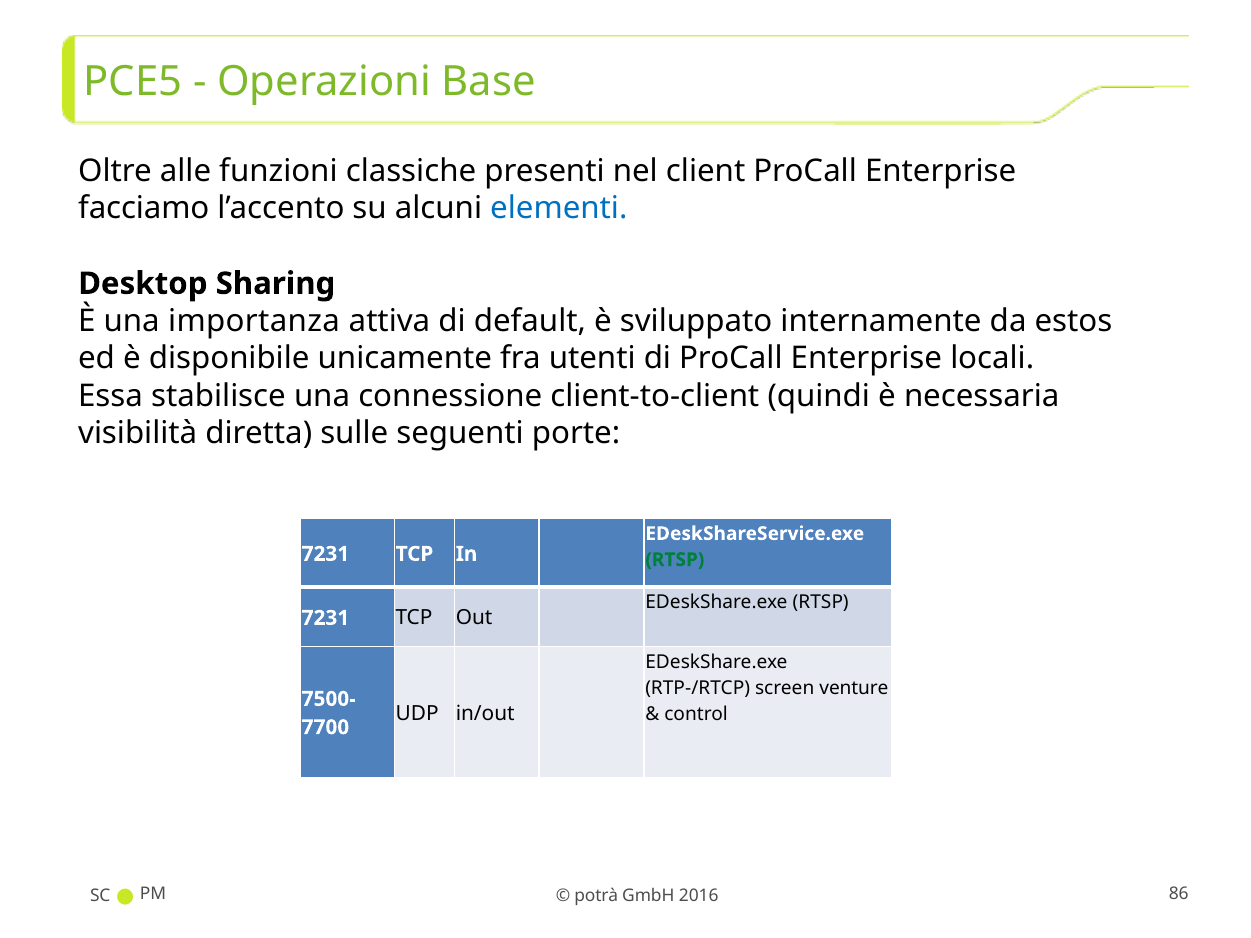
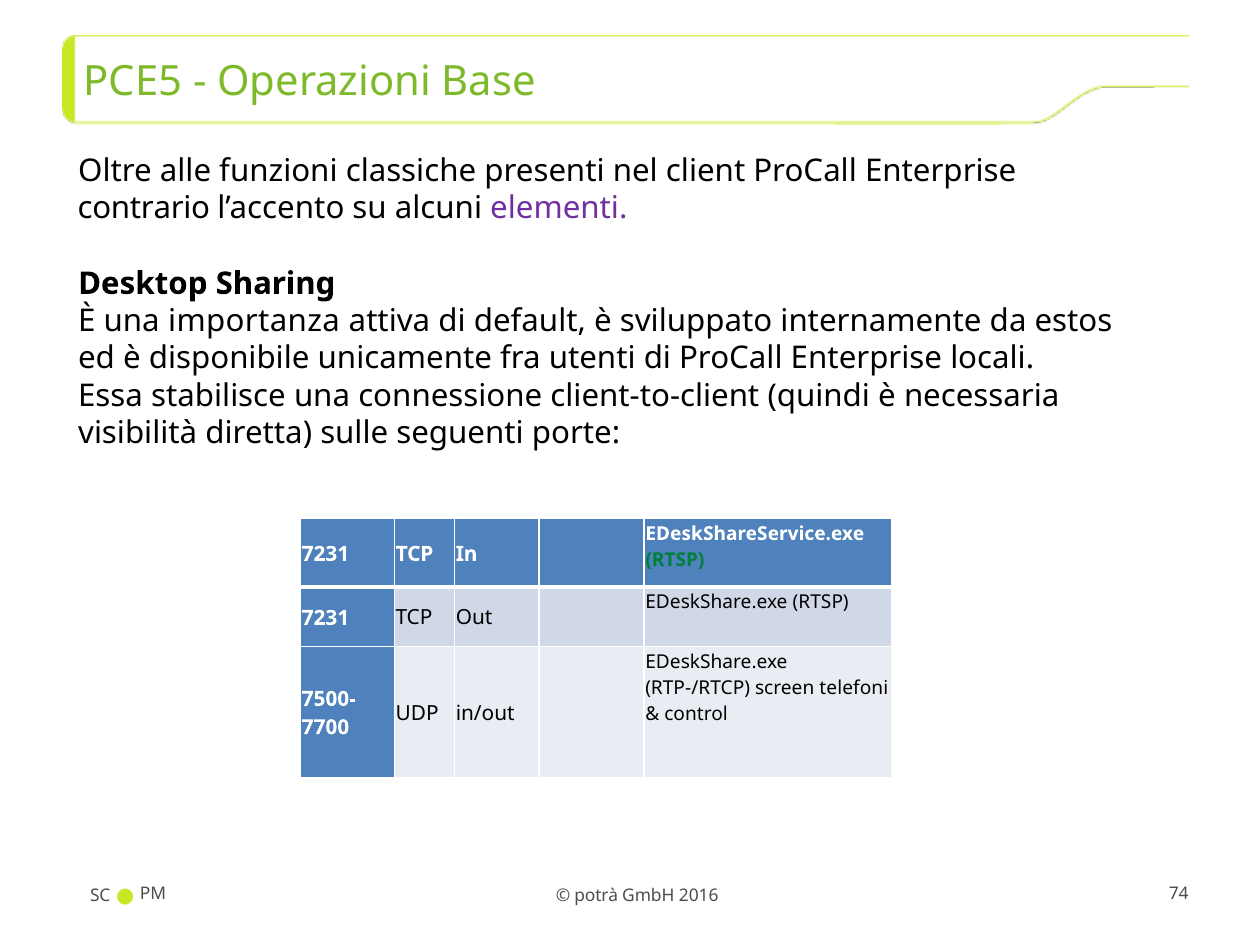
facciamo: facciamo -> contrario (144, 209)
elementi colour: blue -> purple (559, 209)
venture: venture -> telefoni (854, 688)
86: 86 -> 74 (1179, 894)
